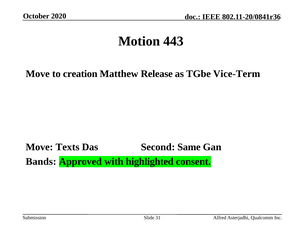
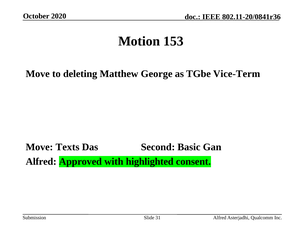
443: 443 -> 153 (173, 41)
creation: creation -> deleting (80, 74)
Release: Release -> George (157, 74)
Same: Same -> Basic (189, 147)
Bands: Bands -> Alfred (41, 161)
